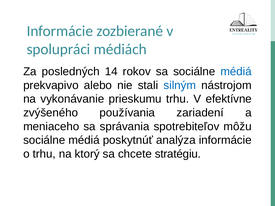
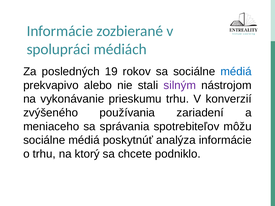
14: 14 -> 19 (111, 72)
silným colour: blue -> purple (180, 85)
efektívne: efektívne -> konverzií (229, 99)
stratégiu: stratégiu -> podniklo (178, 154)
